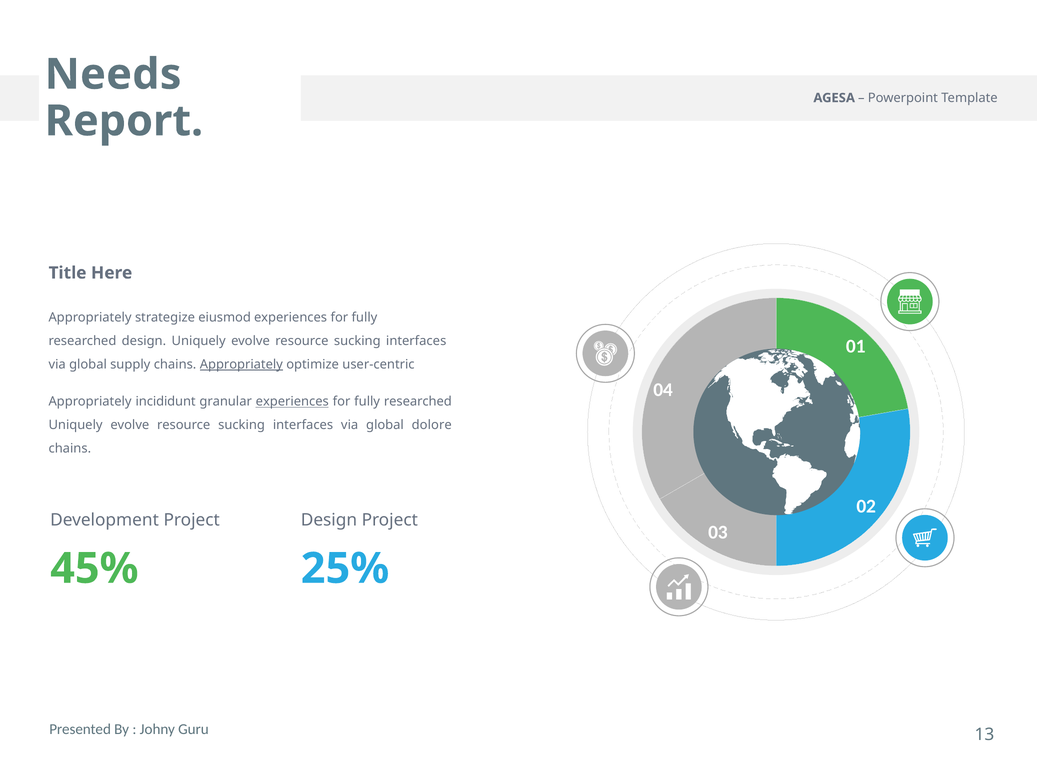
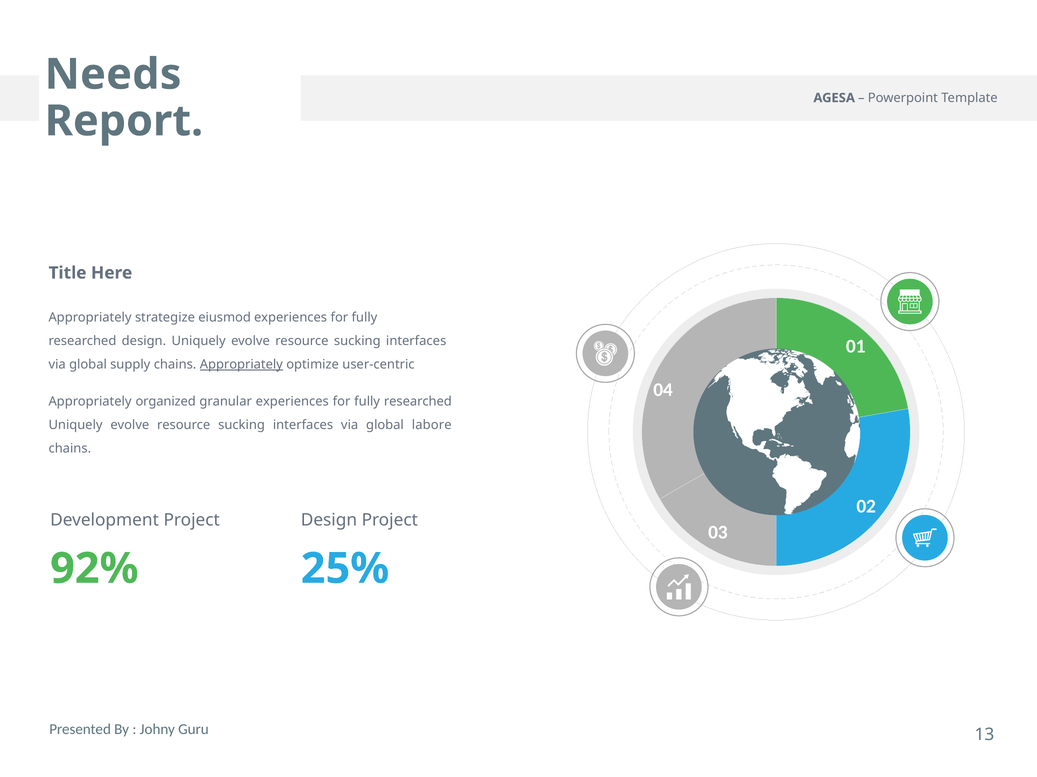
incididunt: incididunt -> organized (166, 402)
experiences underline: present -> none (292, 402)
dolore: dolore -> labore (432, 425)
45%: 45% -> 92% (94, 569)
